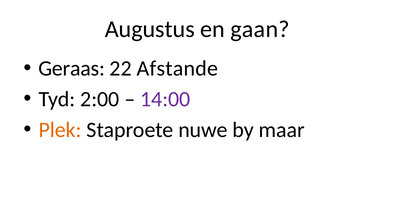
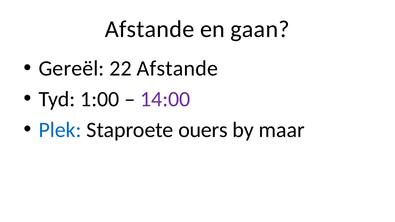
Augustus: Augustus -> Afstande (150, 29)
Geraas: Geraas -> Gereël (71, 69)
2:00: 2:00 -> 1:00 (100, 99)
Plek colour: orange -> blue (60, 130)
nuwe: nuwe -> ouers (203, 130)
